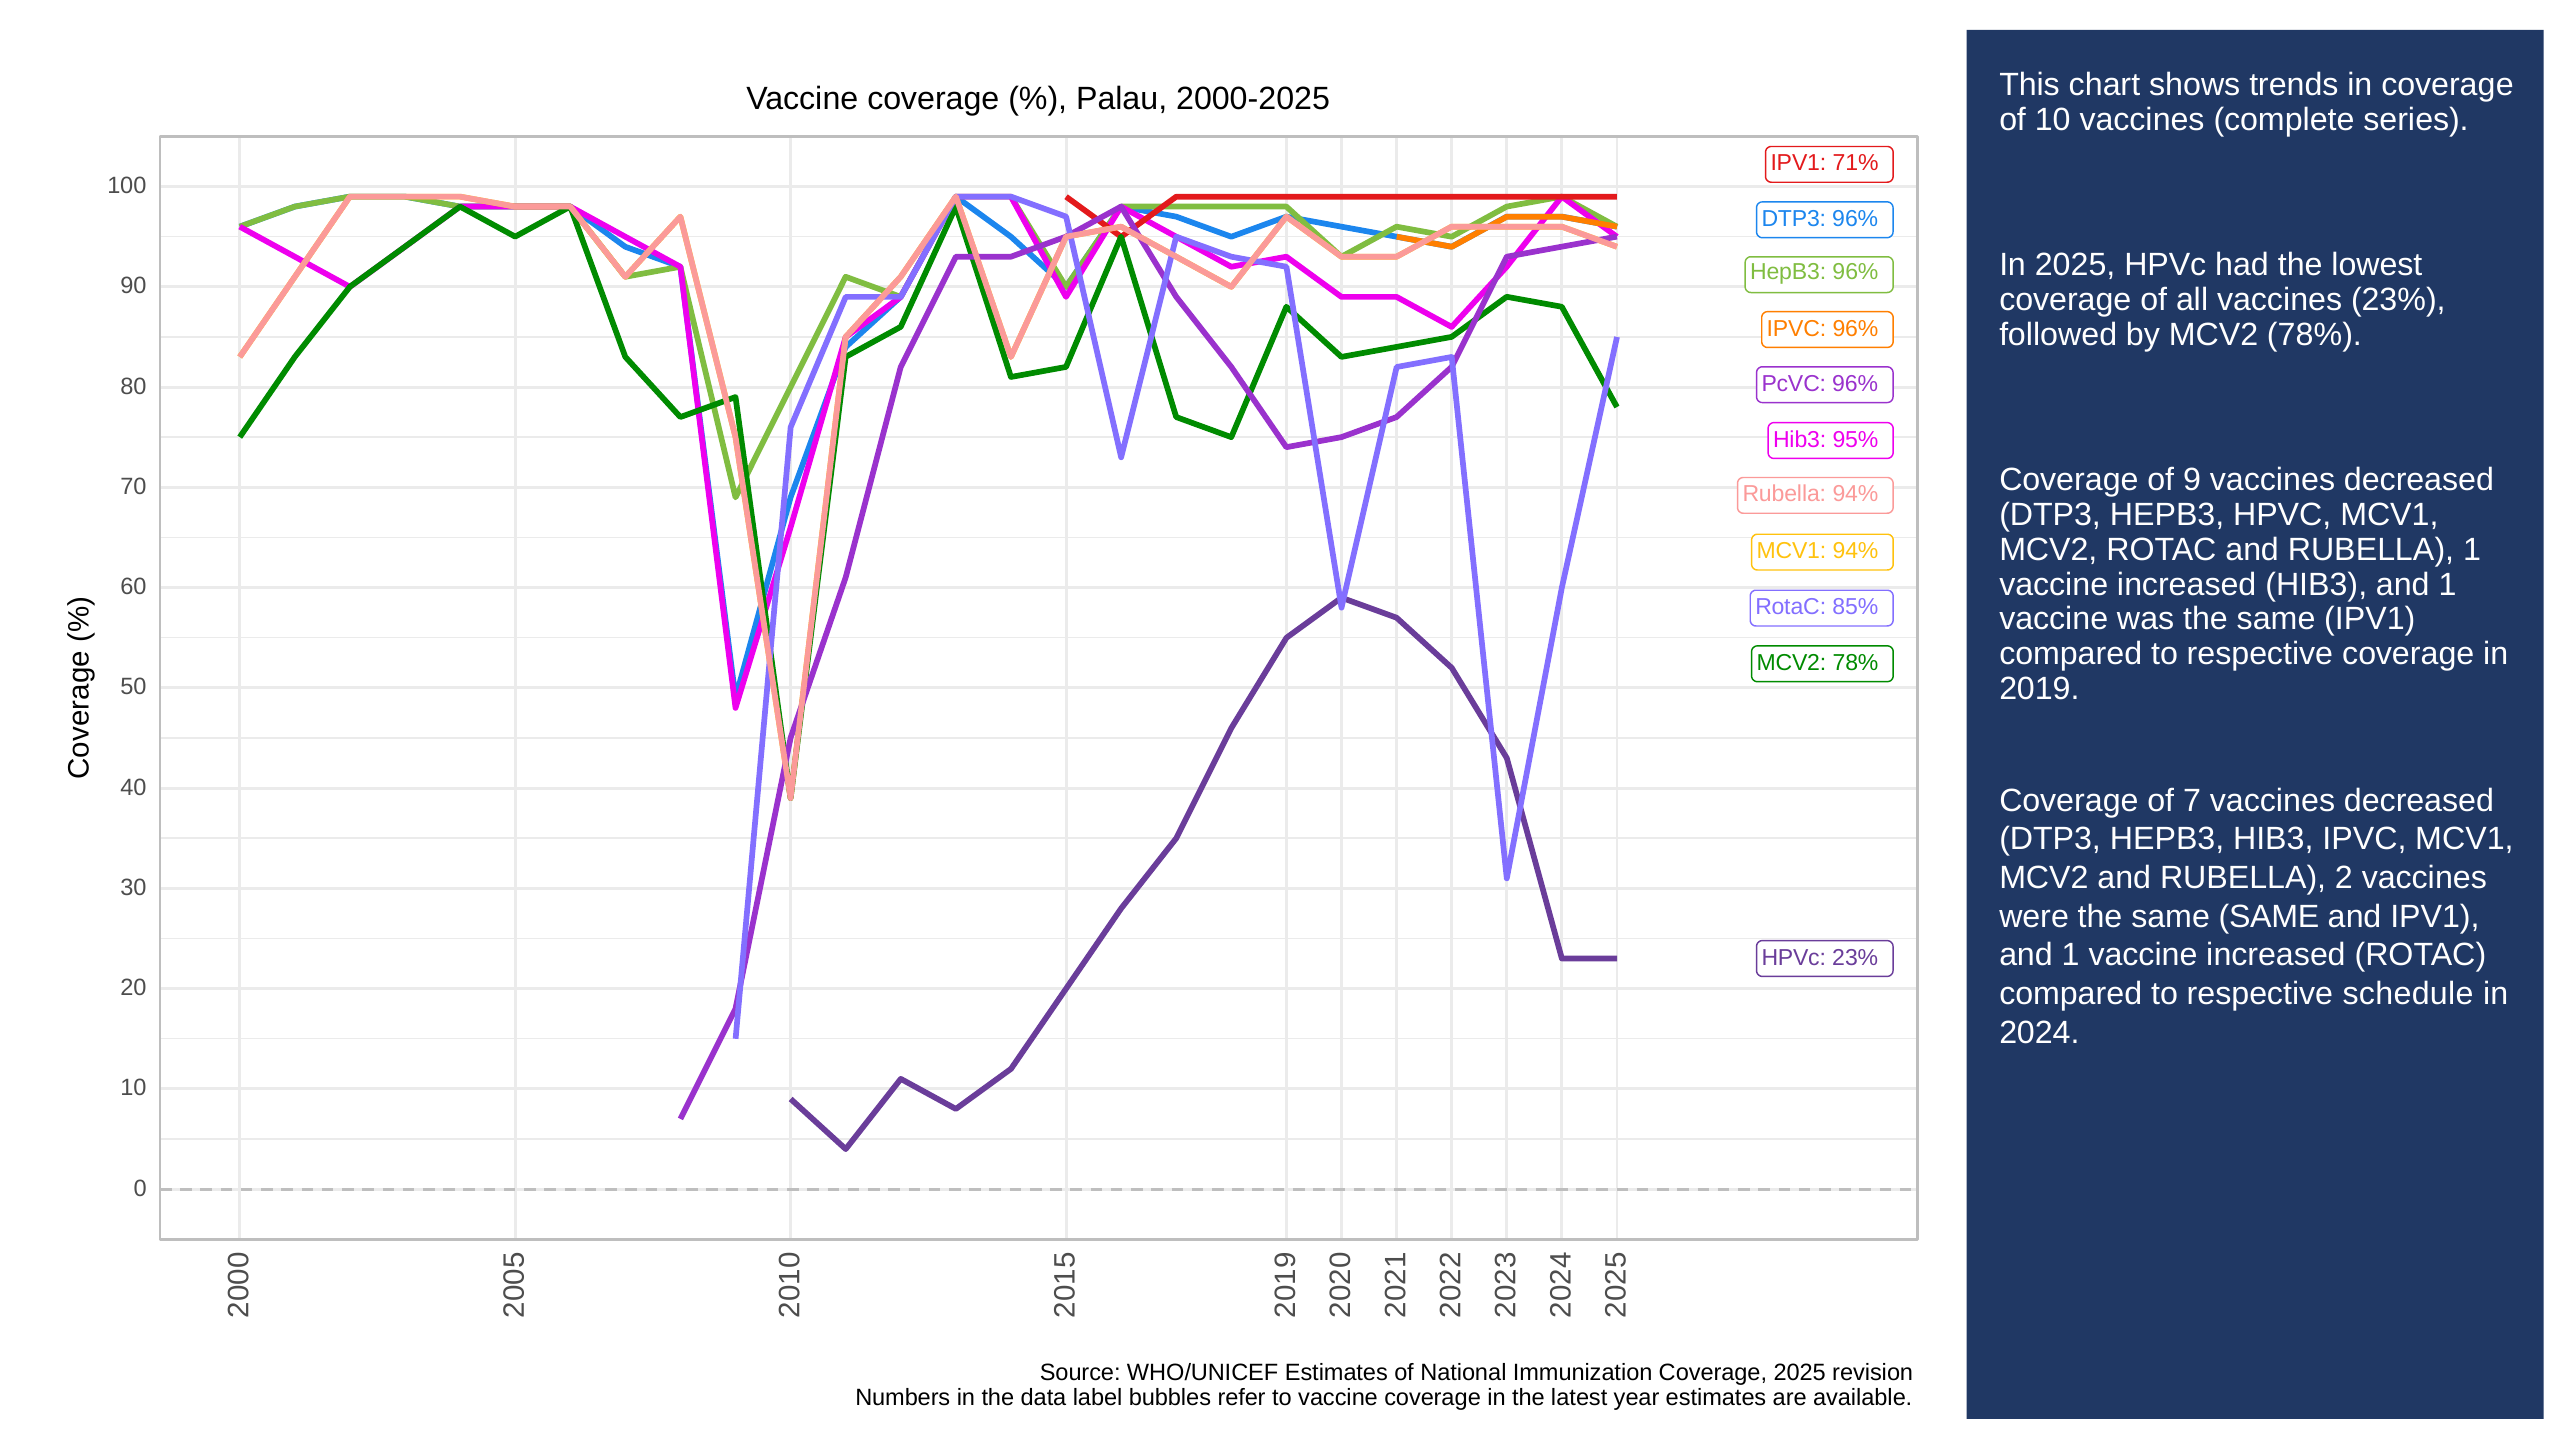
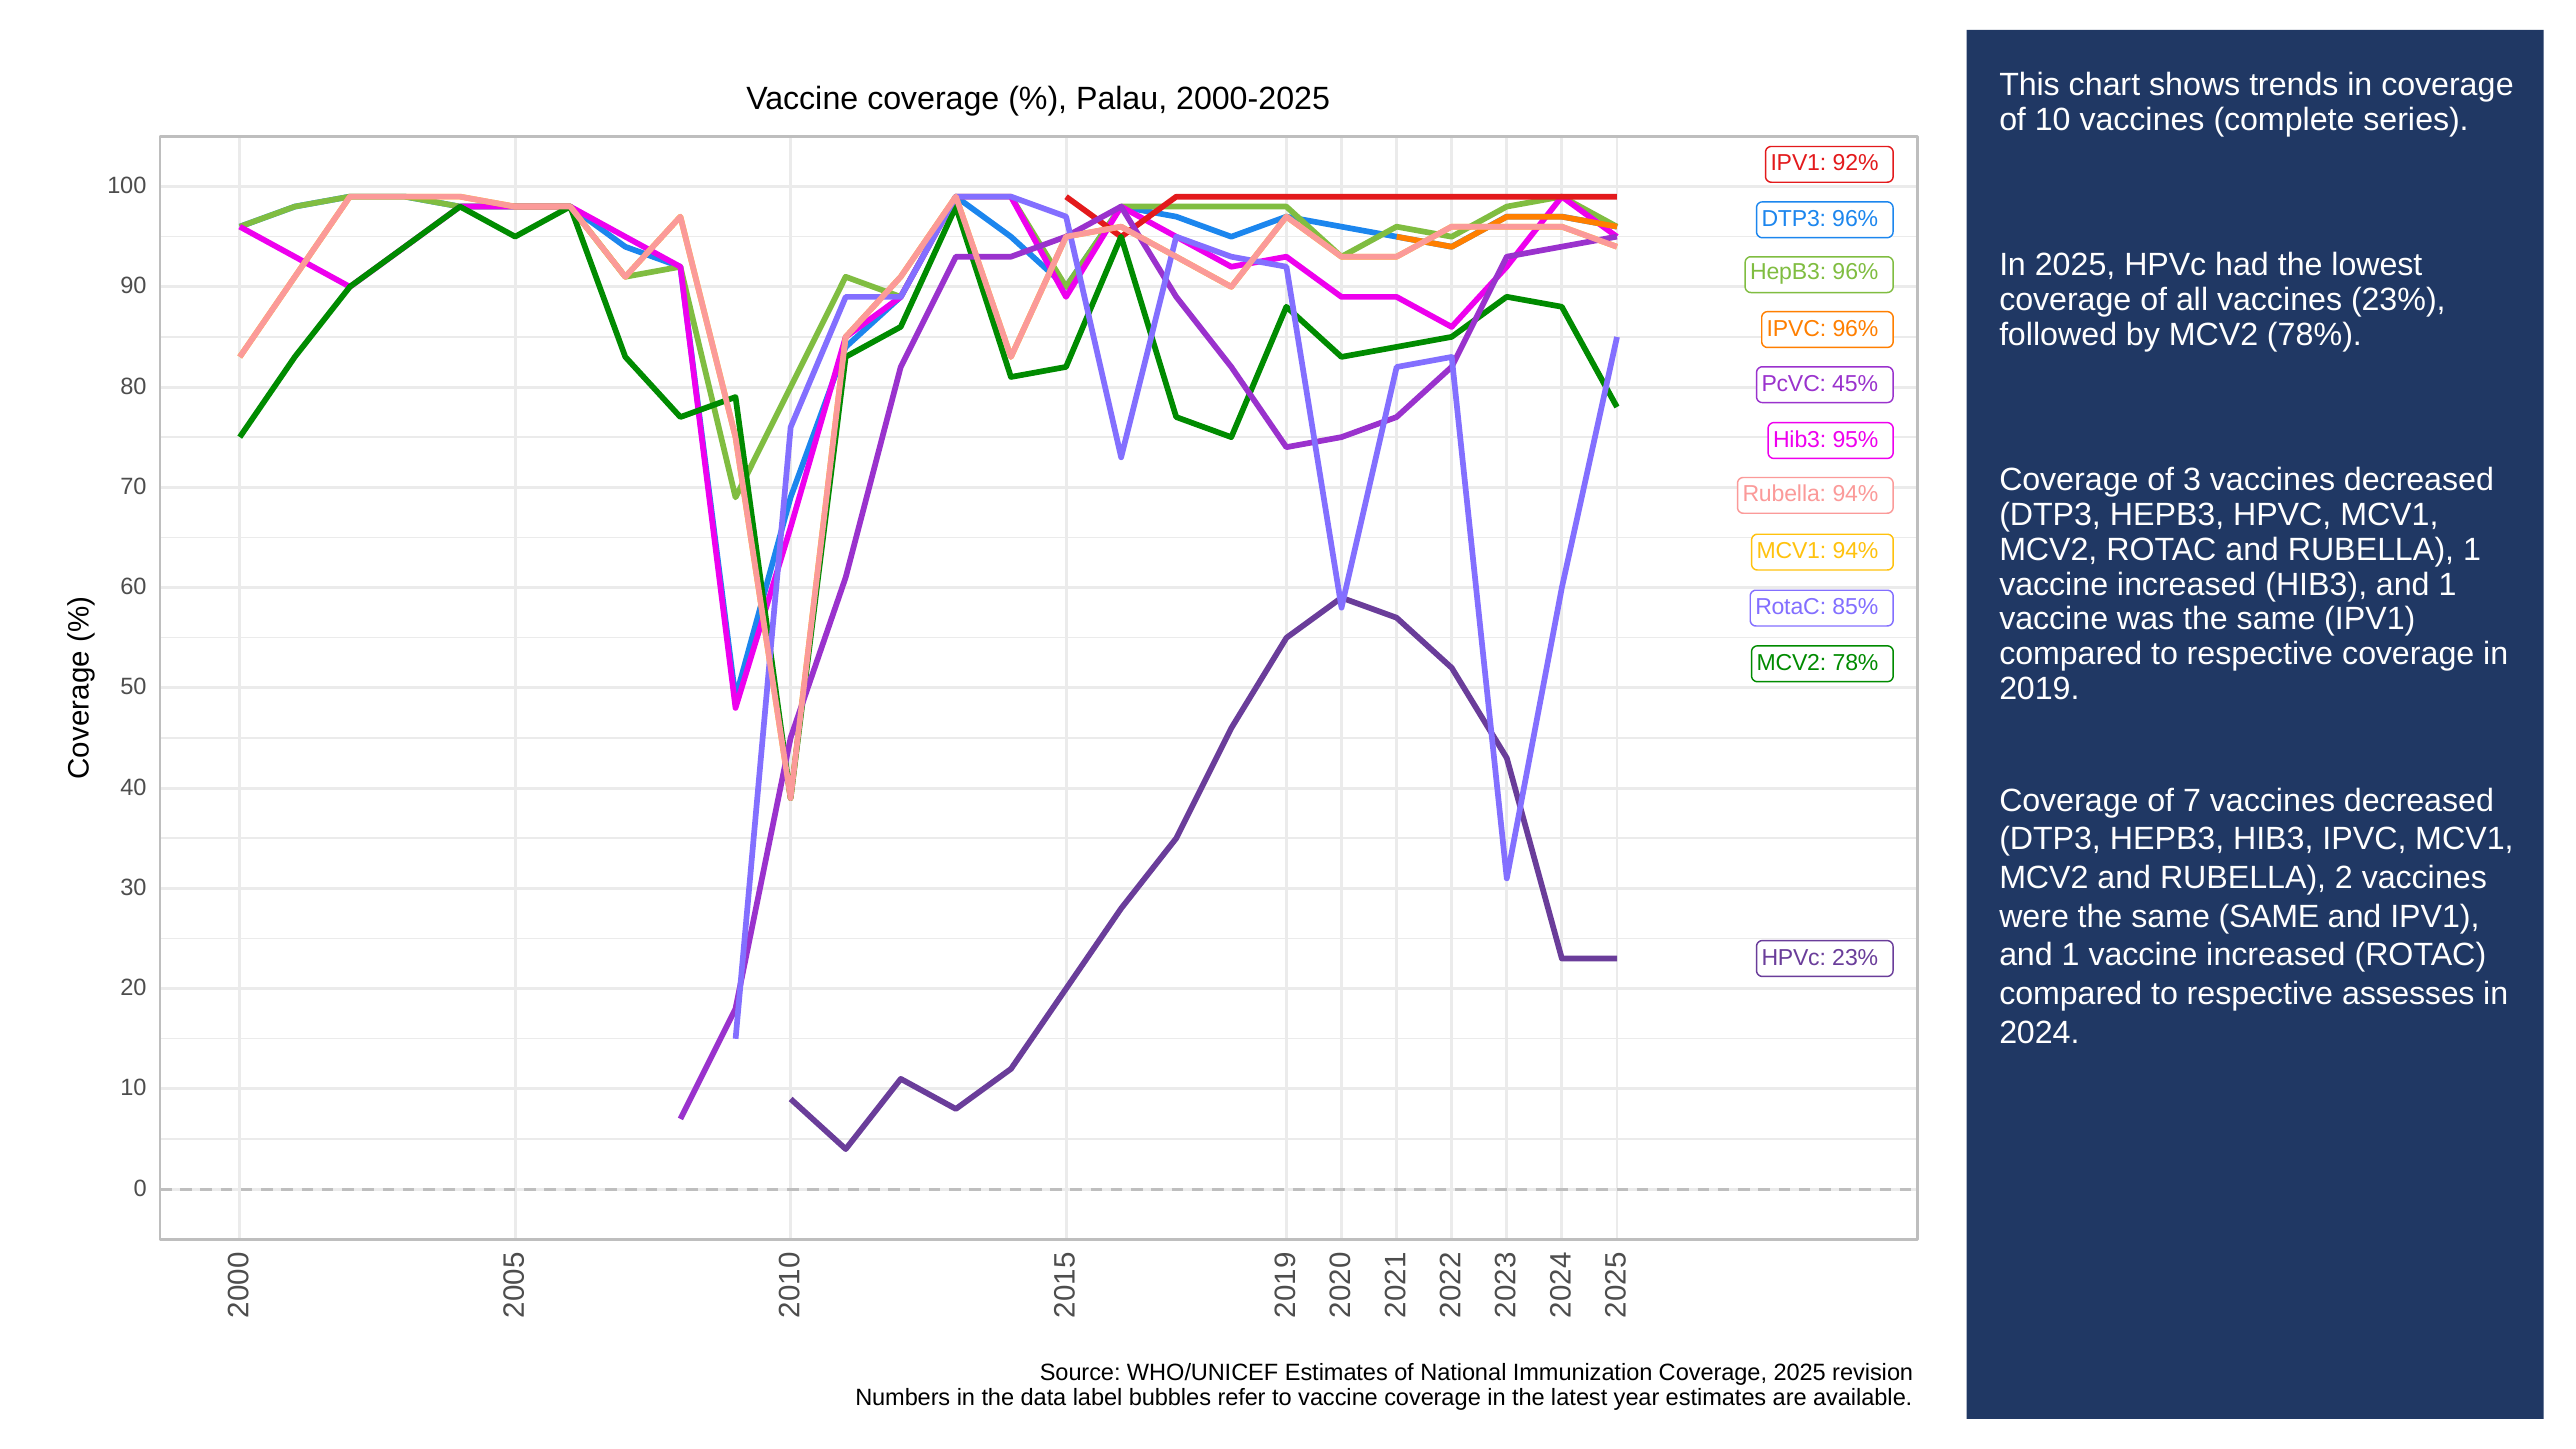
71%: 71% -> 92% (1856, 163)
PcVC 96%: 96% -> 45% (1855, 384)
of 9: 9 -> 3 (2192, 480)
schedule: schedule -> assesses (2408, 994)
